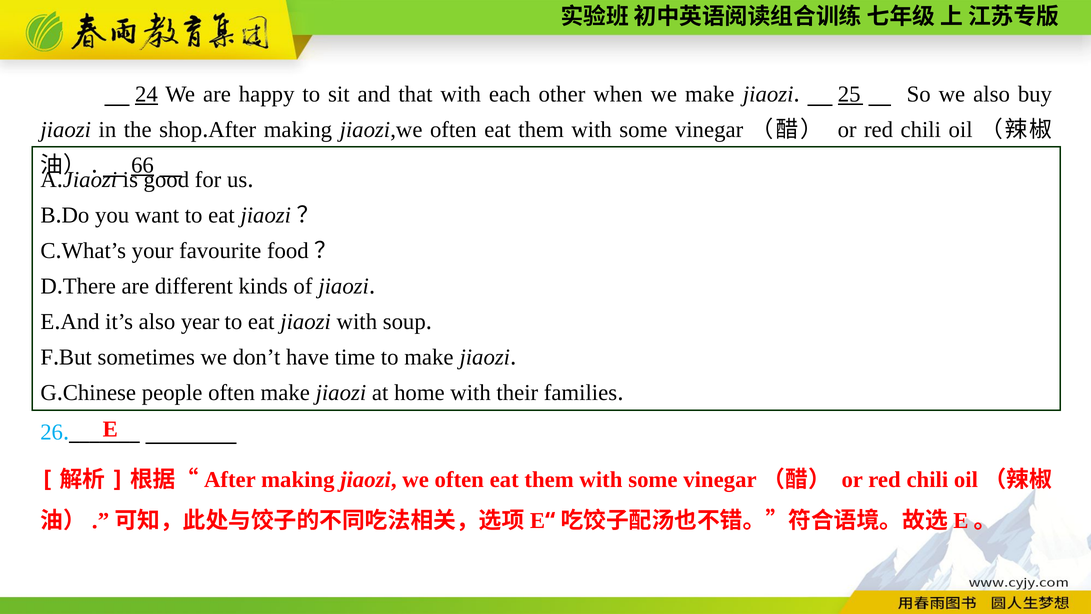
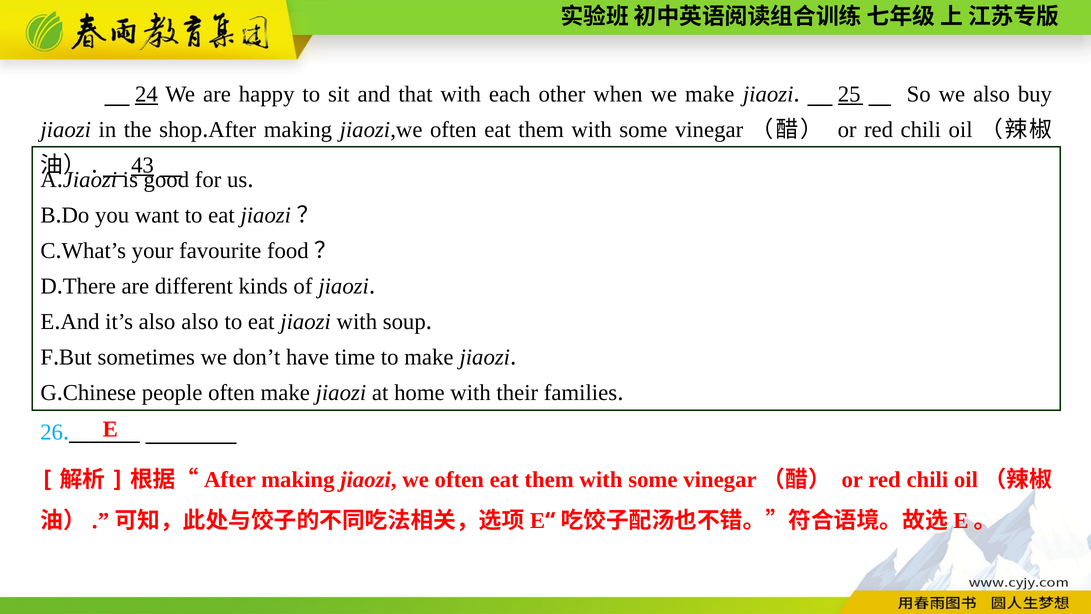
66: 66 -> 43 (142, 165)
also year: year -> also (200, 322)
